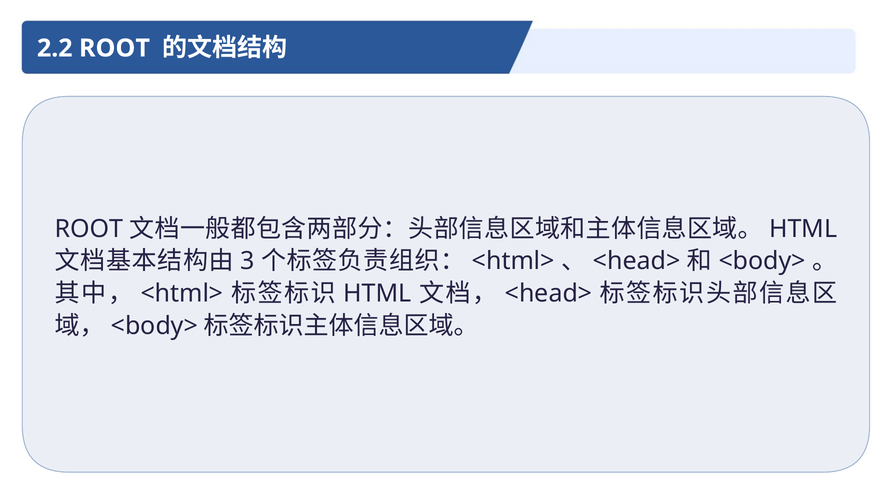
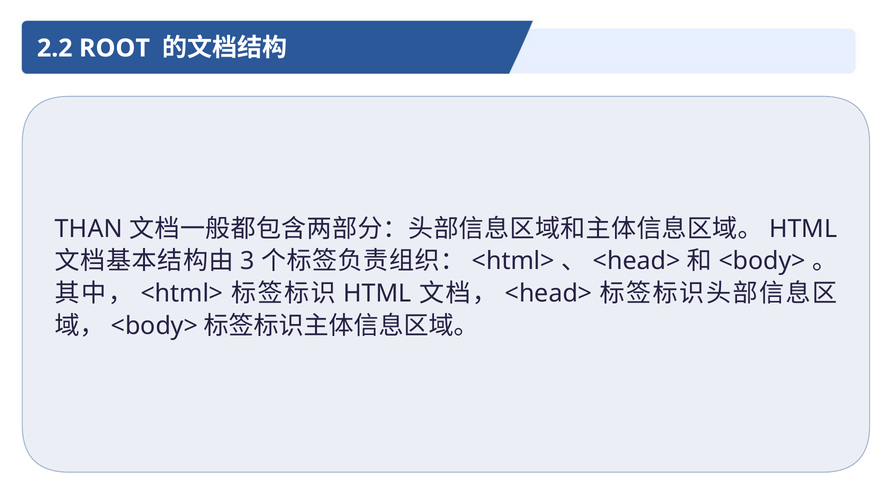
ROOT: ROOT -> THAN (89, 229)
